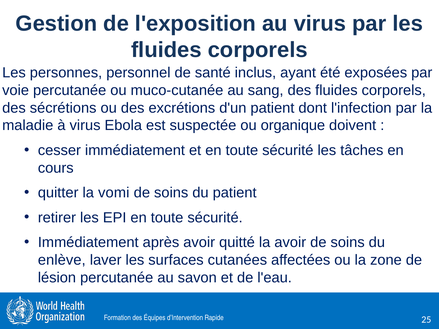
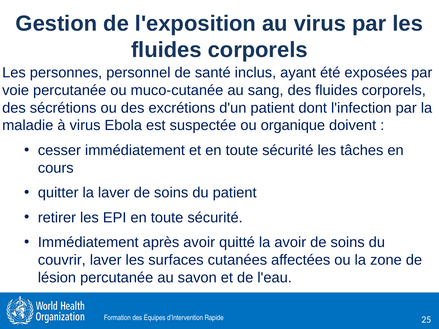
la vomi: vomi -> laver (114, 193)
enlève: enlève -> couvrir (62, 260)
